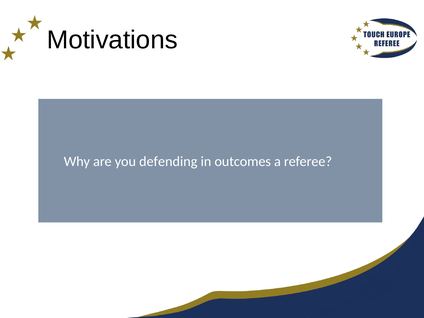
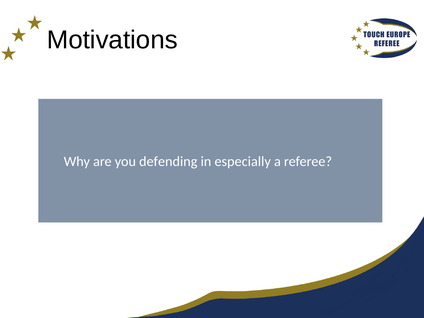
outcomes: outcomes -> especially (243, 162)
